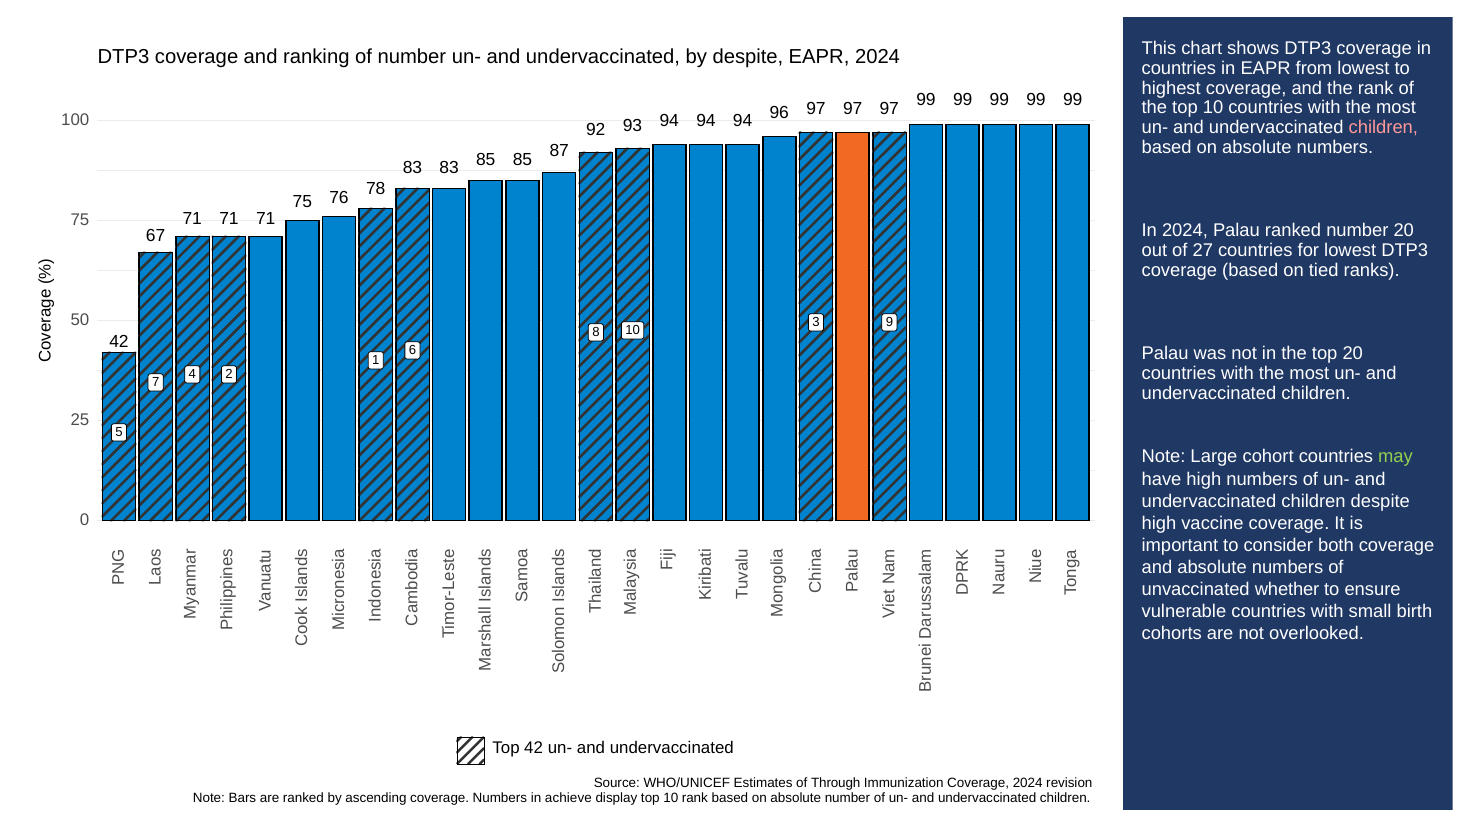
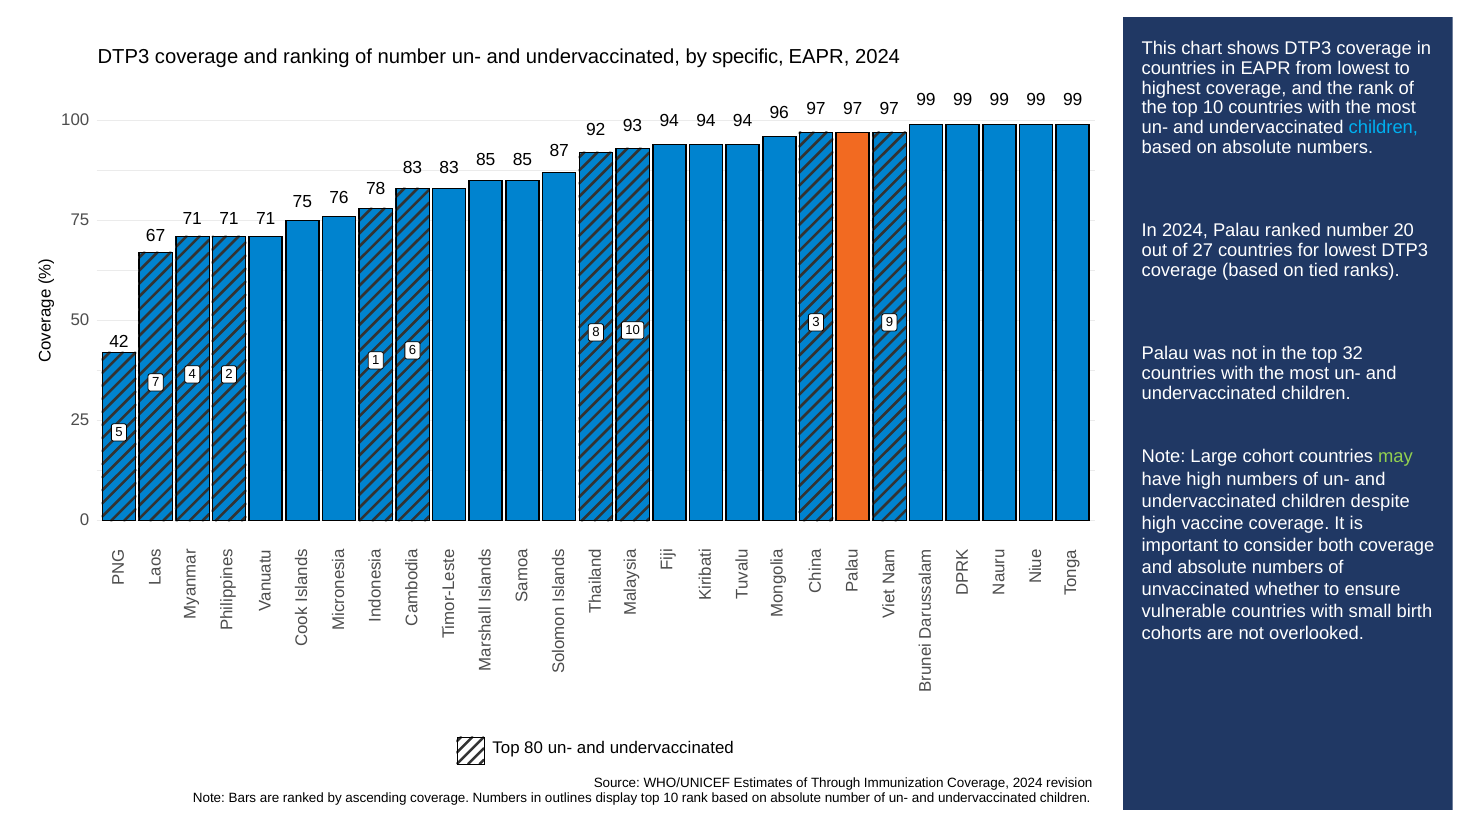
by despite: despite -> specific (748, 57)
children colour: pink -> light blue (1383, 128)
top 20: 20 -> 32 (1353, 354)
Top 42: 42 -> 80 (534, 749)
achieve: achieve -> outlines (568, 798)
